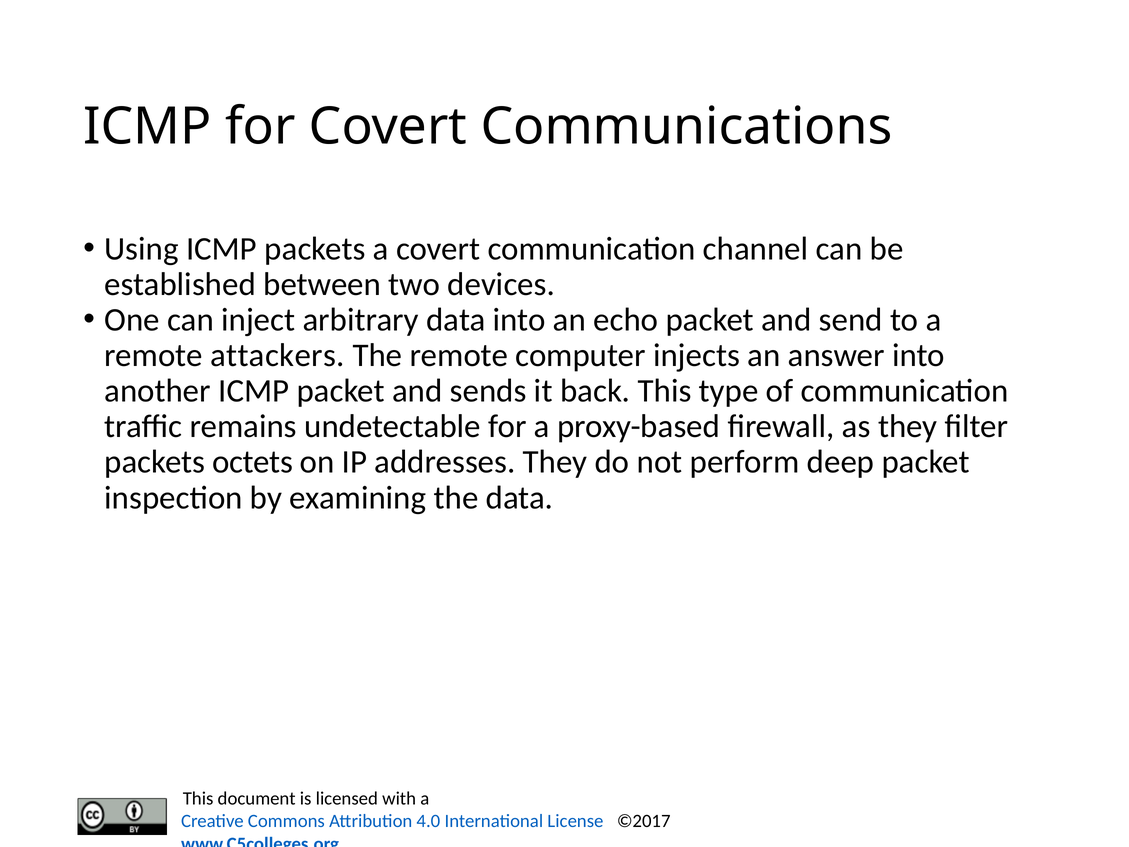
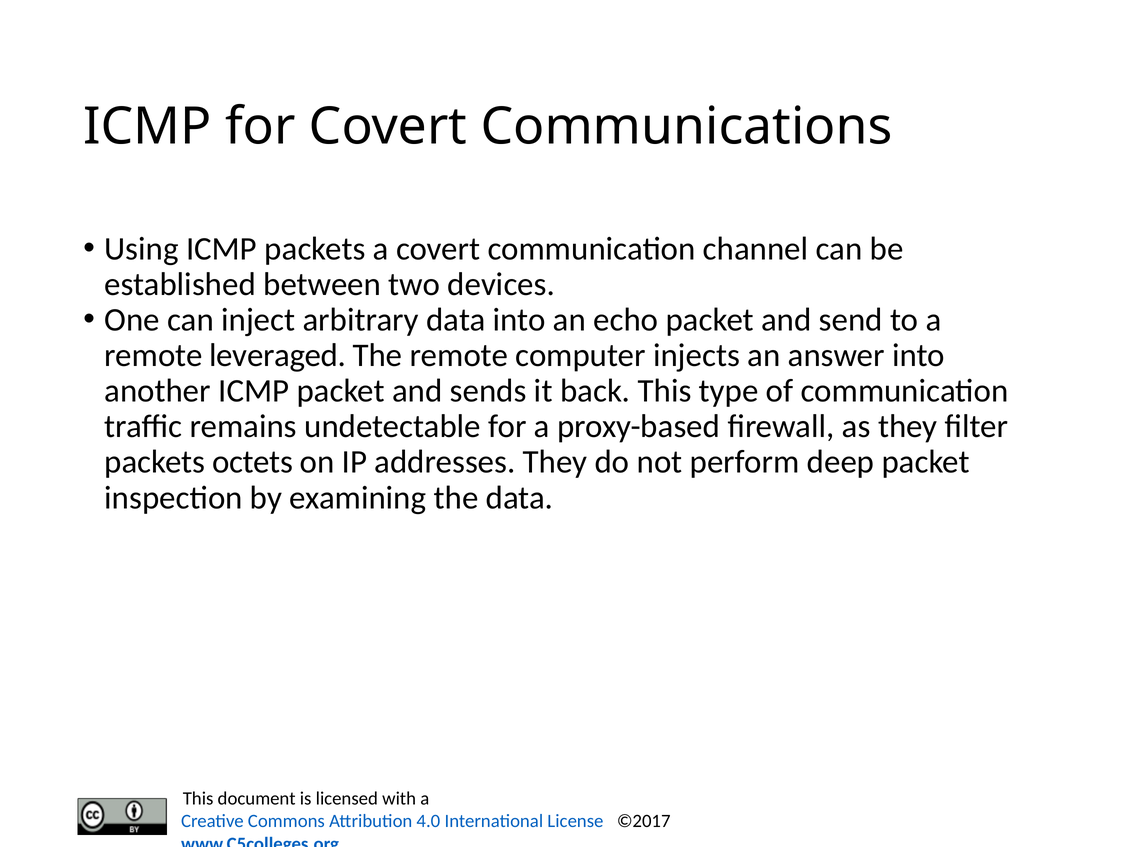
attackers: attackers -> leveraged (278, 355)
